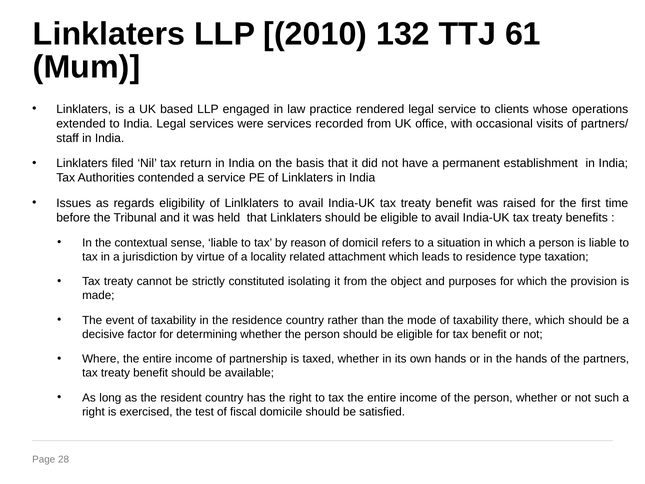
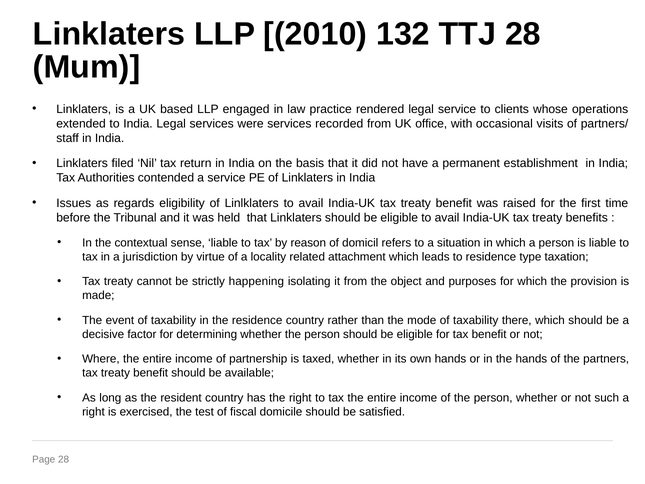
TTJ 61: 61 -> 28 (523, 34)
constituted: constituted -> happening (256, 281)
